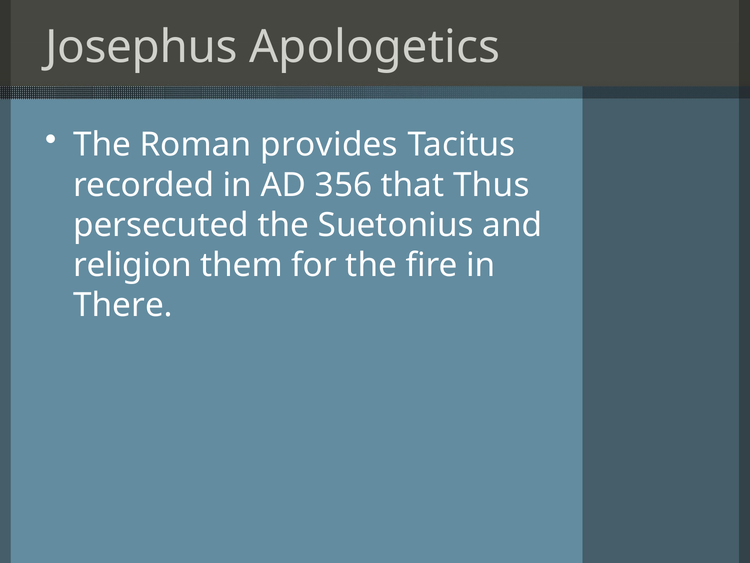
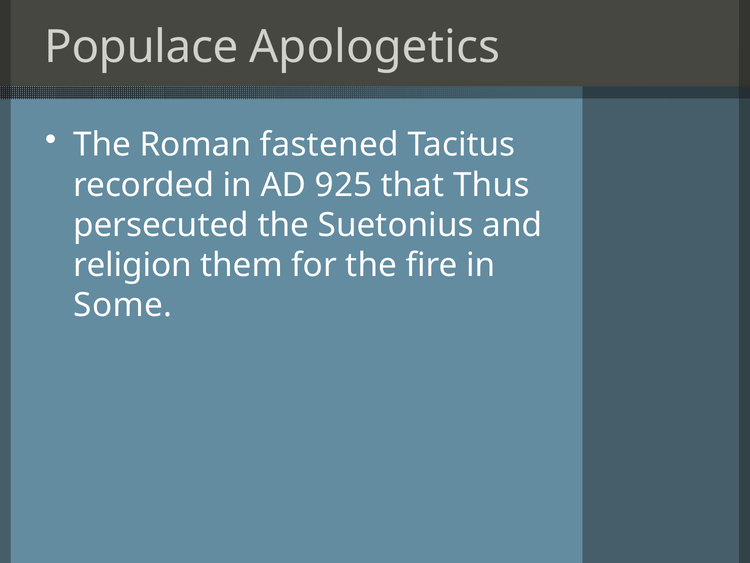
Josephus: Josephus -> Populace (141, 47)
provides: provides -> fastened (329, 145)
356: 356 -> 925 (344, 185)
There: There -> Some (123, 305)
